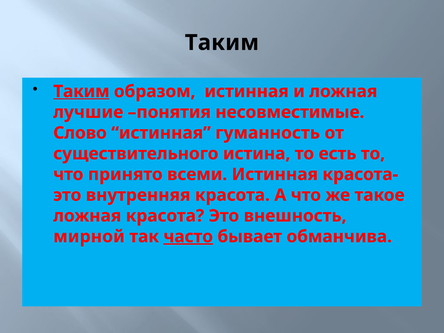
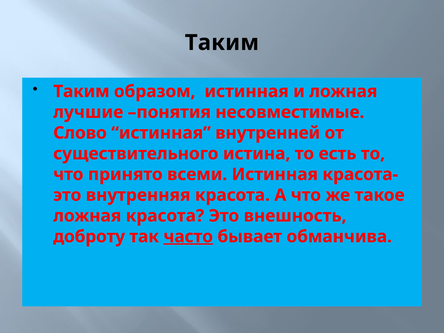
Таким underline: present -> none (81, 91)
гуманность: гуманность -> внутренней (268, 133)
мирной: мирной -> доброту (89, 237)
